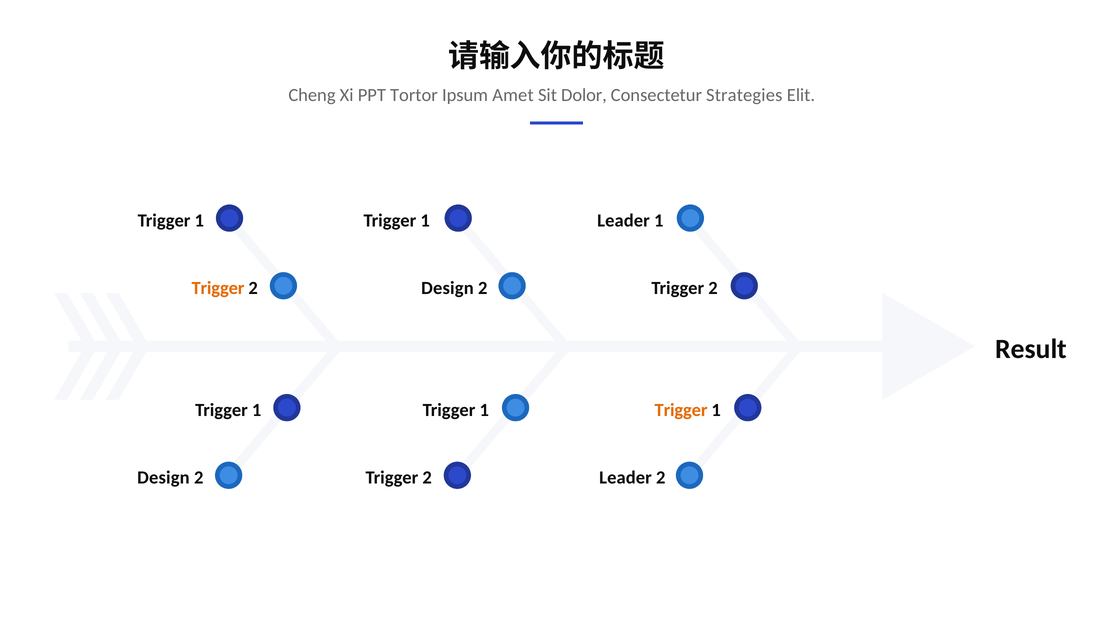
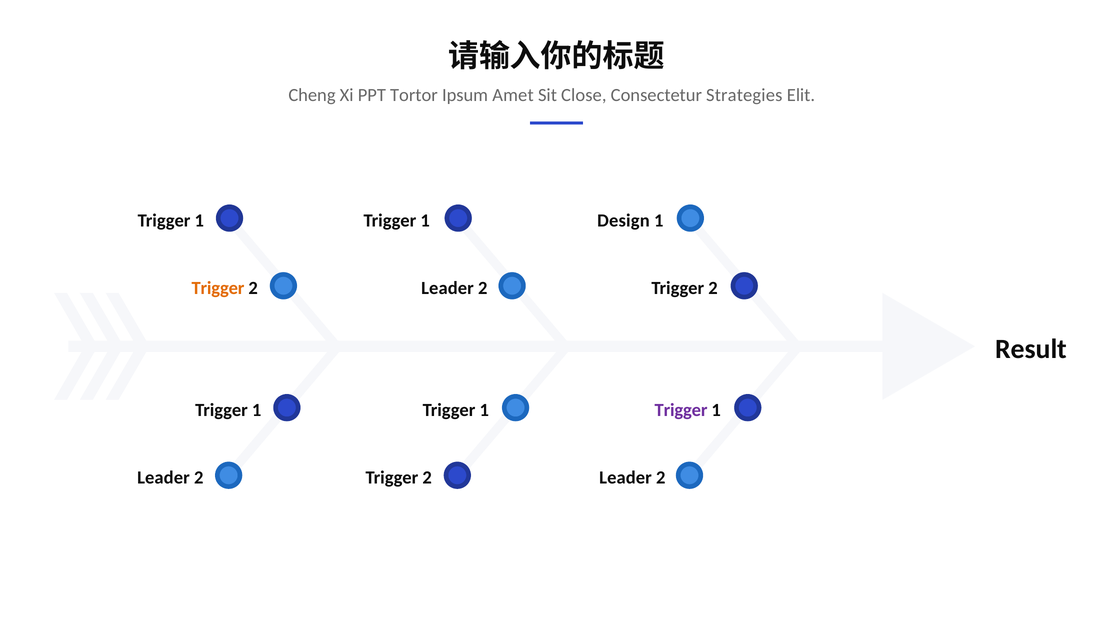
Dolor: Dolor -> Close (584, 95)
Leader: Leader -> Design (623, 221)
Design: Design -> Leader (447, 288)
Trigger colour: orange -> purple (681, 410)
Design: Design -> Leader (163, 478)
